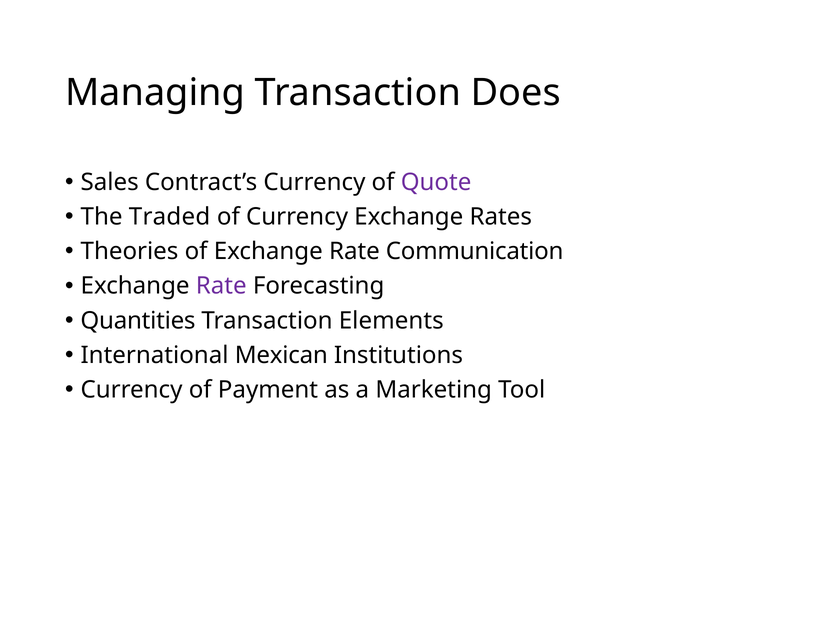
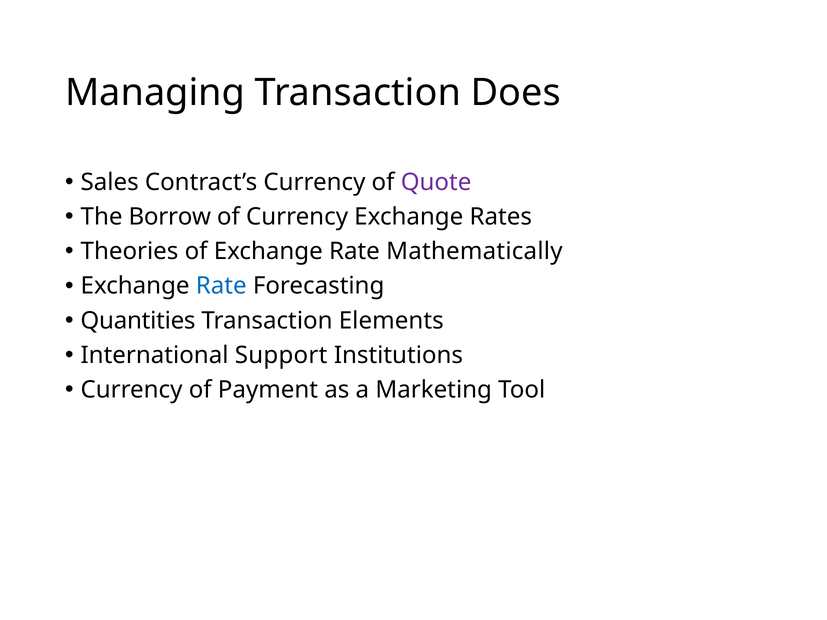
Traded: Traded -> Borrow (170, 217)
Communication: Communication -> Mathematically (474, 251)
Rate colour: purple -> blue (221, 286)
Mexican: Mexican -> Support (281, 355)
